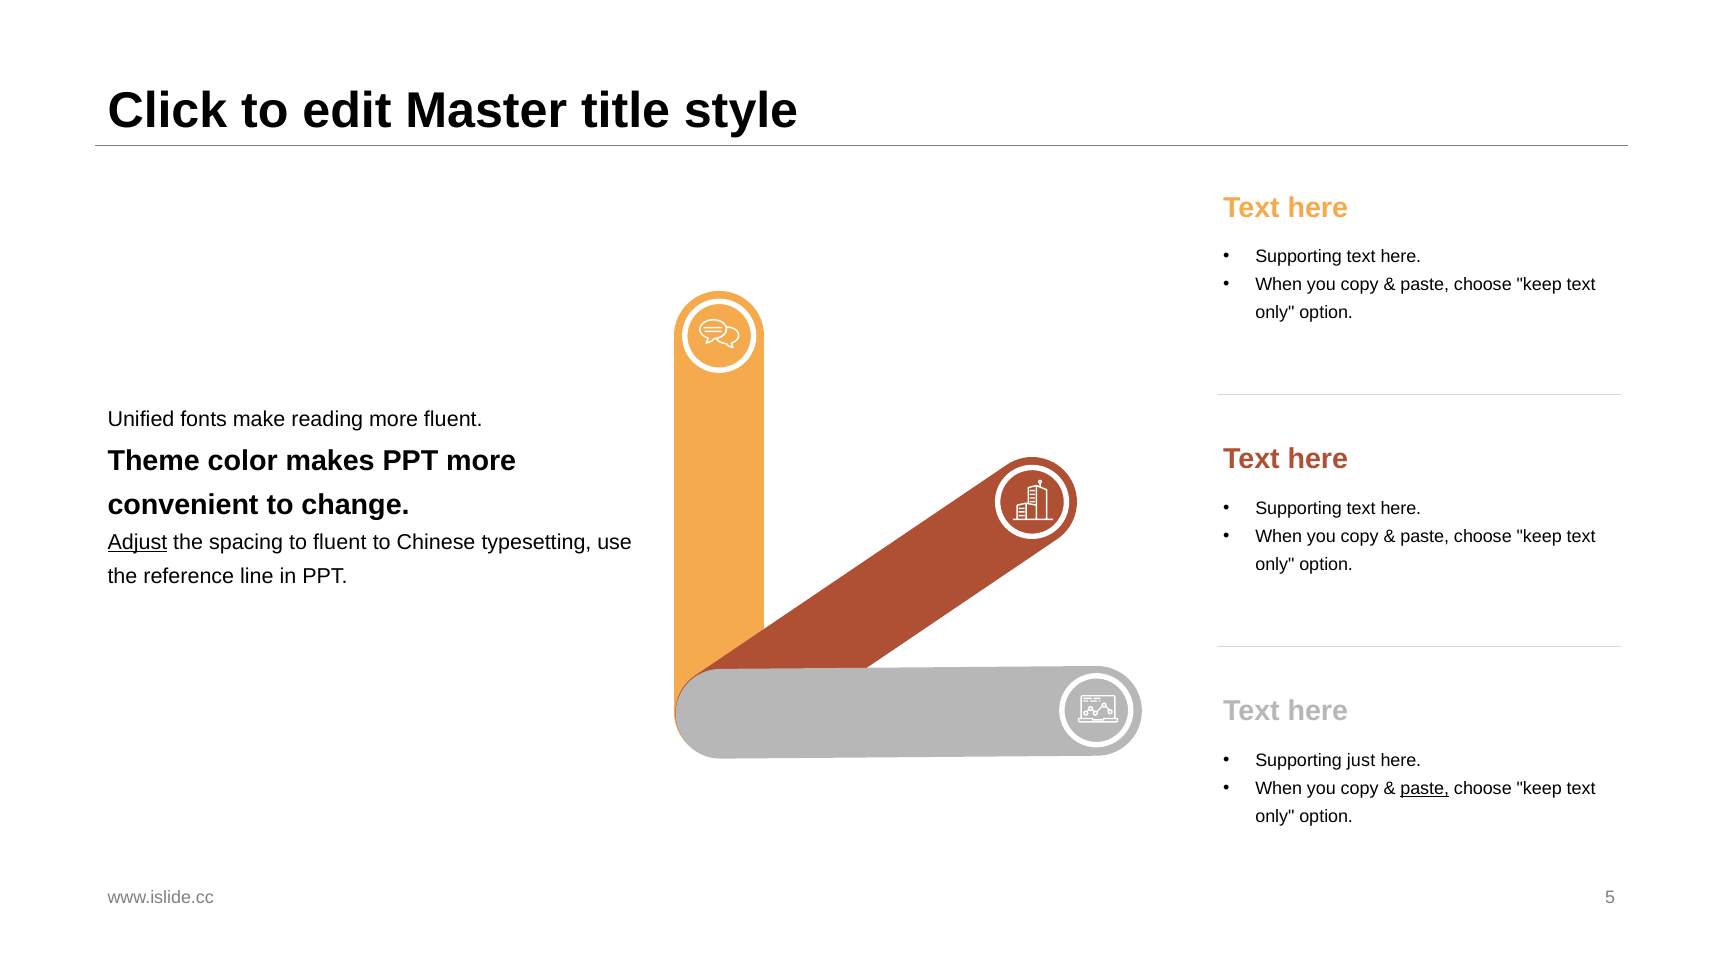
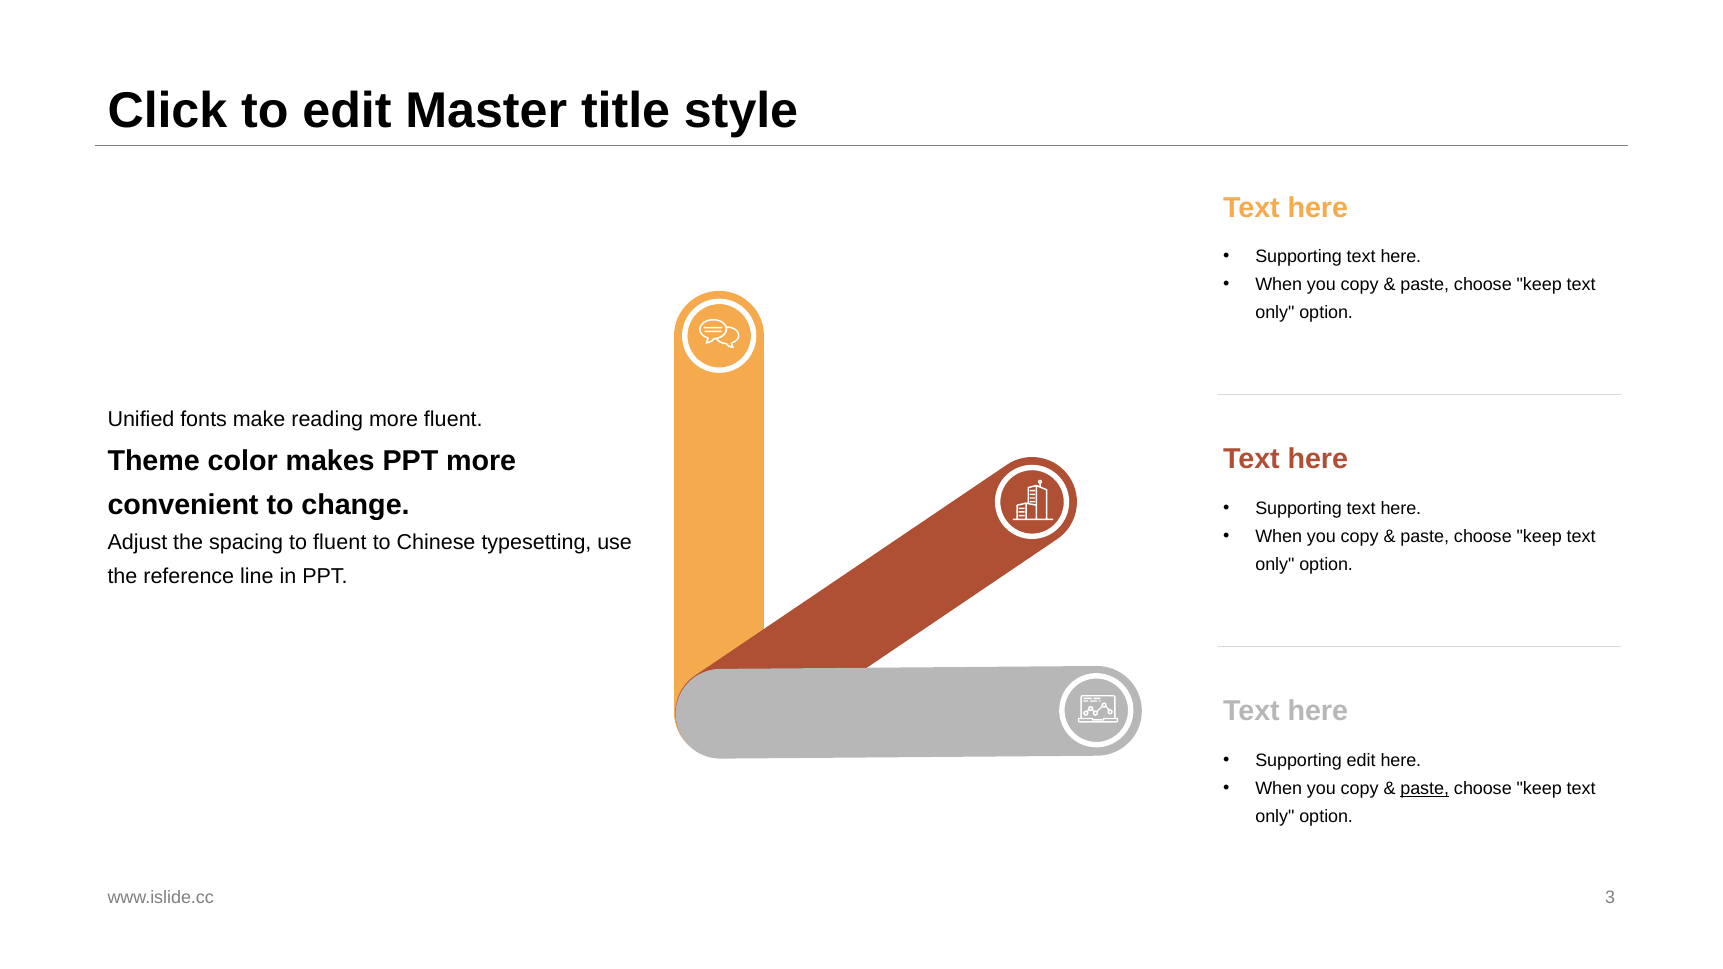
Adjust underline: present -> none (137, 543)
Supporting just: just -> edit (1361, 761)
5: 5 -> 3 (1610, 898)
